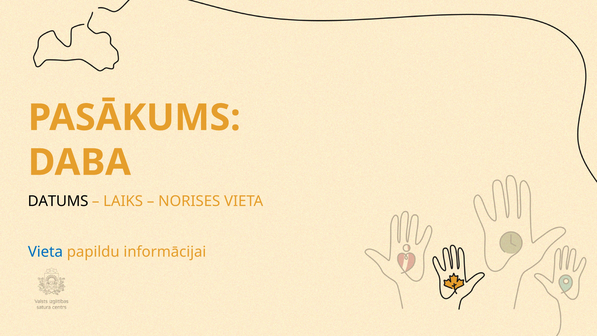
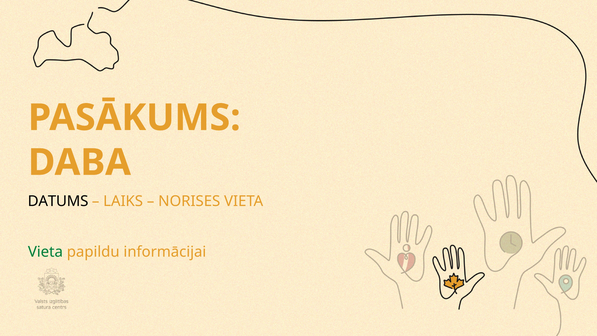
Vieta colour: blue -> green (45, 252)
